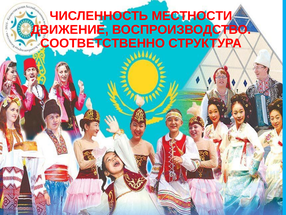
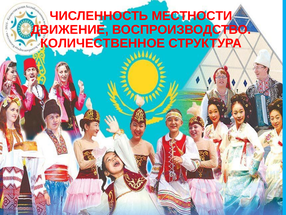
СООТВЕТСТВЕННО: СООТВЕТСТВЕННО -> КОЛИЧЕСТВЕННОЕ (103, 43)
